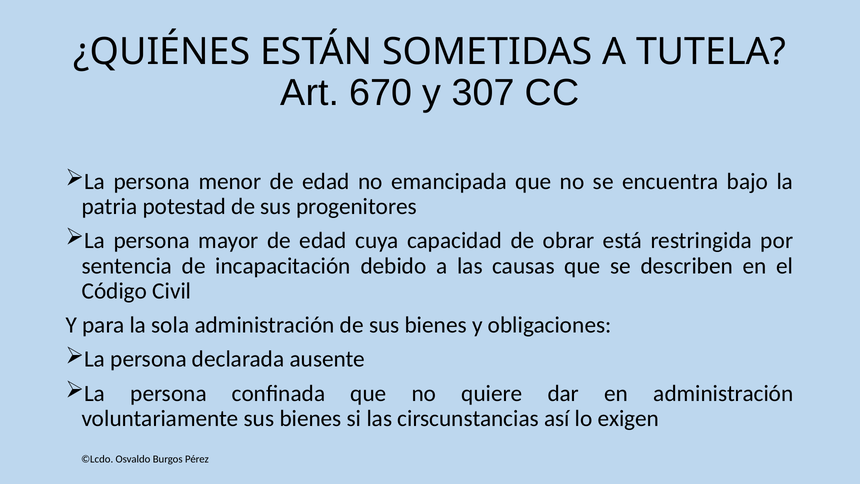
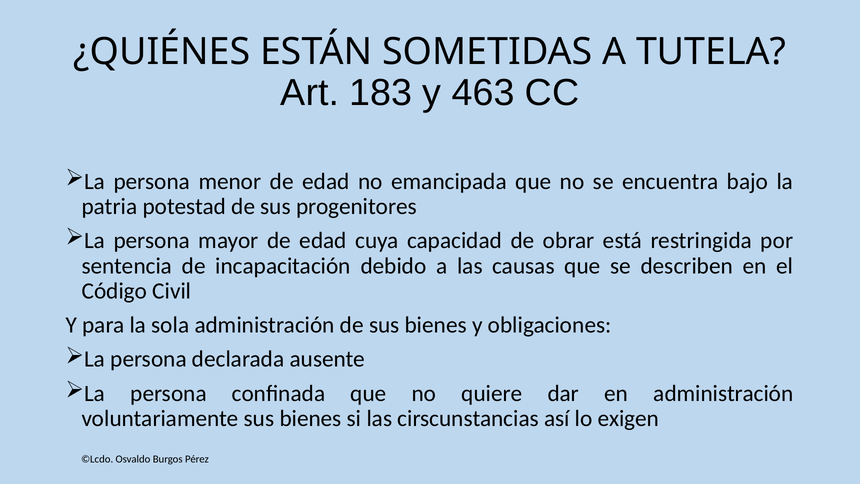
670: 670 -> 183 (381, 93)
307: 307 -> 463 (483, 93)
